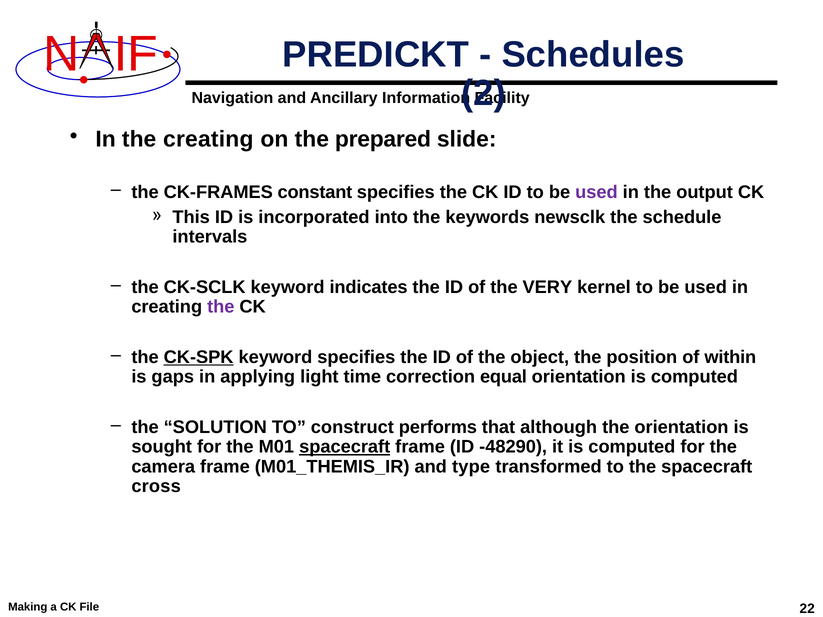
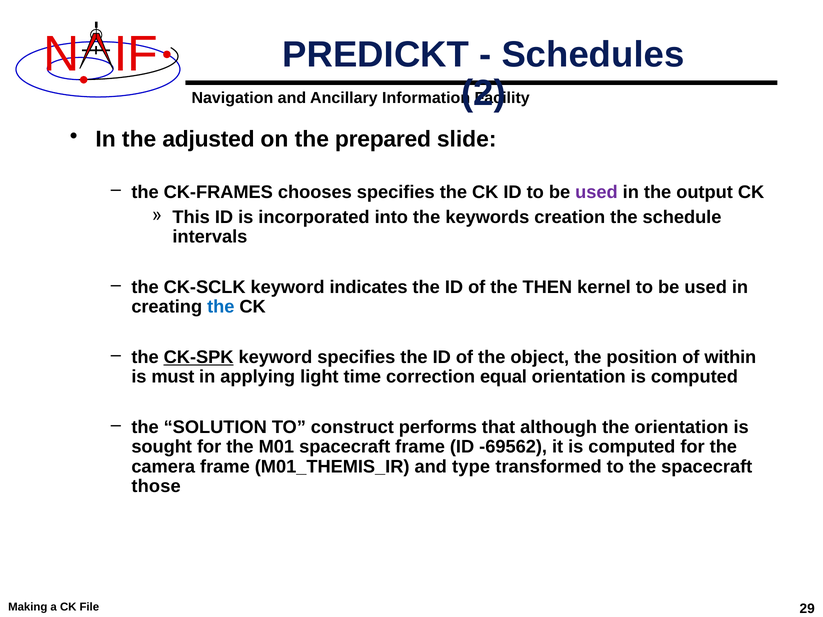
the creating: creating -> adjusted (208, 139)
constant: constant -> chooses (315, 192)
newsclk: newsclk -> creation (570, 217)
VERY: VERY -> THEN (547, 288)
the colour: purple -> blue (221, 307)
gaps: gaps -> must (173, 377)
spacecraft underline: present -> none (345, 447)
-48290: -48290 -> -69562 (513, 447)
cross: cross -> those (156, 487)
22: 22 -> 29 (807, 609)
